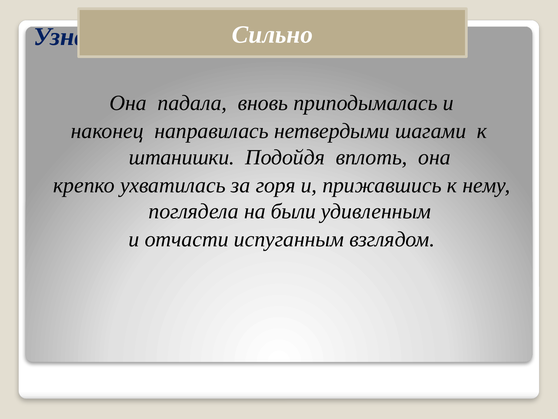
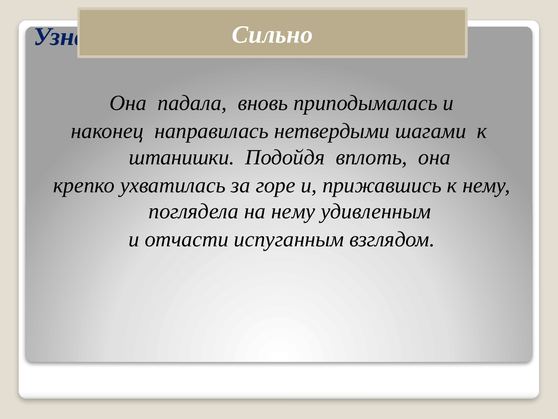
горя: горя -> горе (276, 185)
на были: были -> нему (293, 211)
